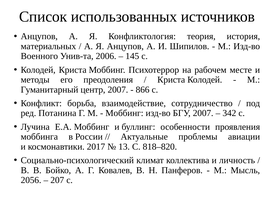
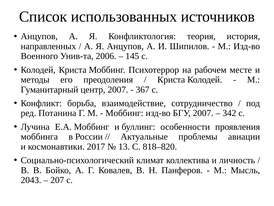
материальных: материальных -> направленных (48, 46)
866: 866 -> 367 (143, 89)
2056: 2056 -> 2043 (31, 180)
